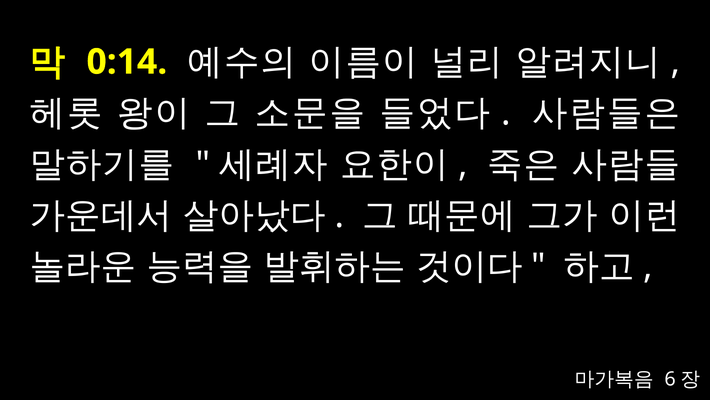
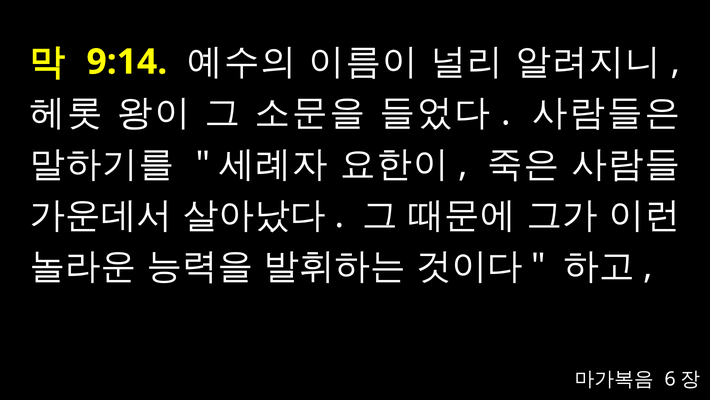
0:14: 0:14 -> 9:14 (127, 62)
